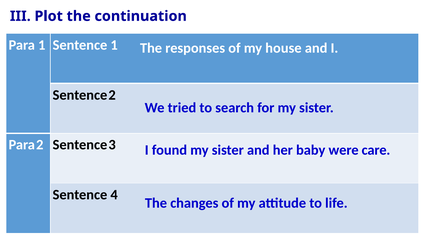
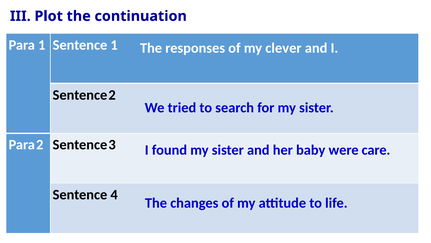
house: house -> clever (283, 48)
